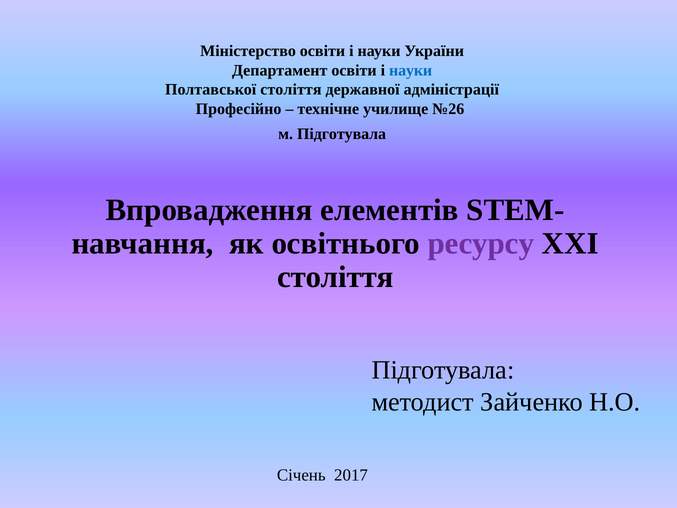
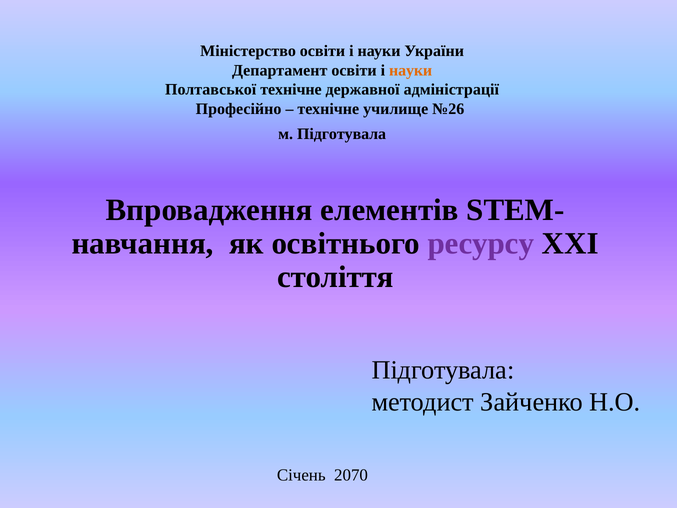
науки colour: blue -> orange (411, 70)
Полтавської століття: століття -> технічне (291, 90)
2017: 2017 -> 2070 (351, 475)
